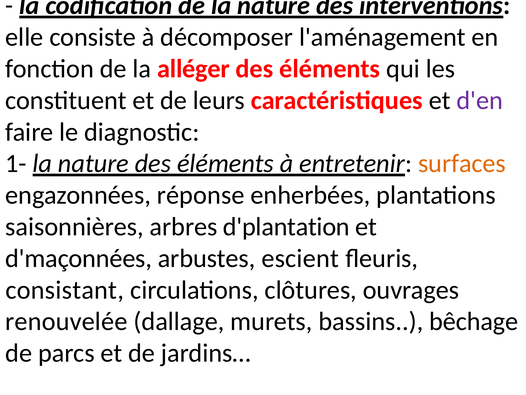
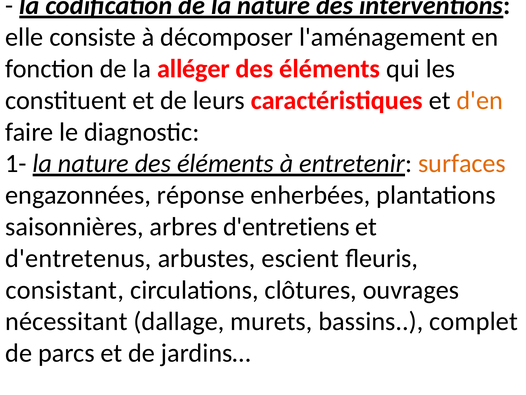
d'en colour: purple -> orange (480, 100)
d'plantation: d'plantation -> d'entretiens (286, 227)
d'maçonnées: d'maçonnées -> d'entretenus (78, 258)
renouvelée: renouvelée -> nécessitant (66, 321)
bêchage: bêchage -> complet (474, 321)
